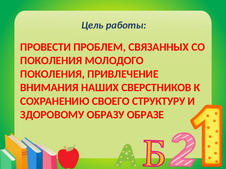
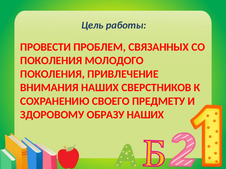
СТРУКТУРУ: СТРУКТУРУ -> ПРЕДМЕТУ (159, 101)
ОБРАЗУ ОБРАЗЕ: ОБРАЗЕ -> НАШИХ (145, 115)
